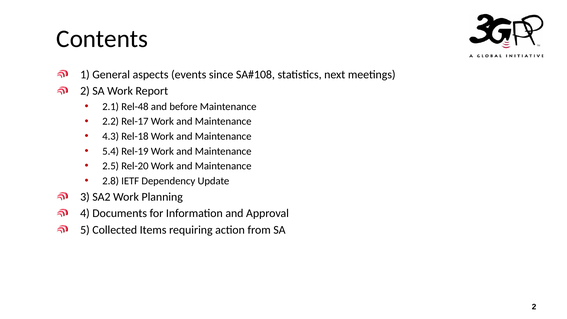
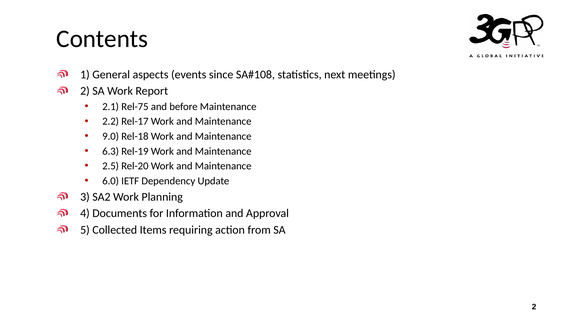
Rel-48: Rel-48 -> Rel-75 (135, 107)
4.3: 4.3 -> 9.0 (111, 136)
5.4: 5.4 -> 6.3 (111, 151)
2.8: 2.8 -> 6.0 (111, 181)
